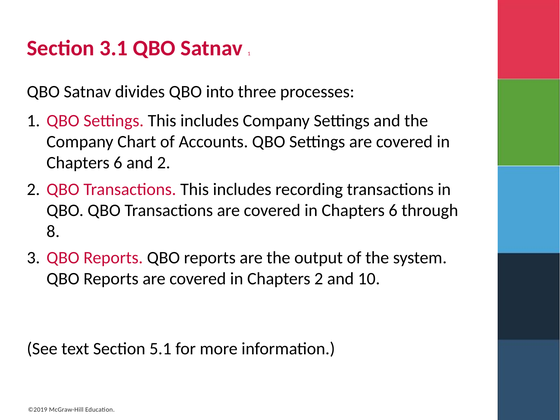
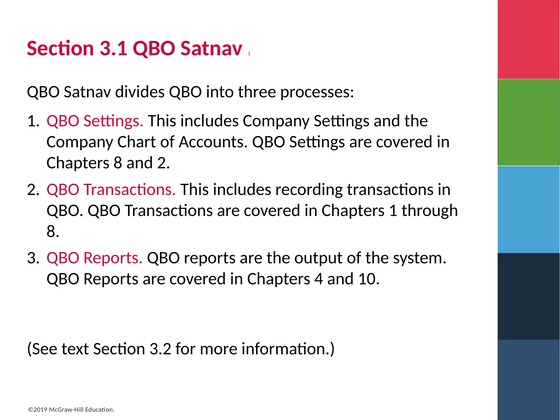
6: 6 -> 8 (118, 163)
6: 6 -> 1 (393, 210)
Chapters 2: 2 -> 4 (319, 279)
5.1: 5.1 -> 3.2 (160, 349)
